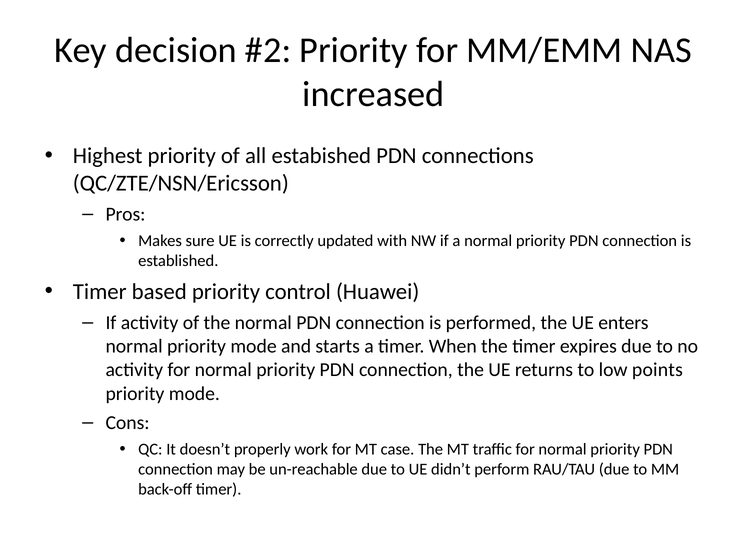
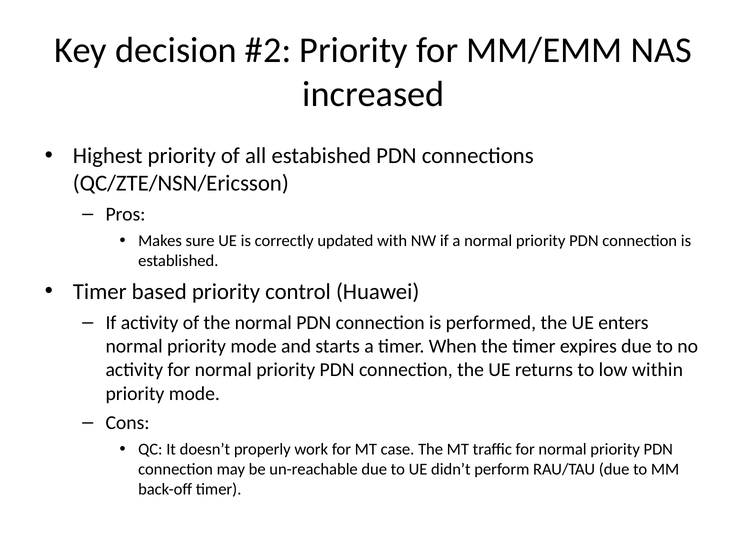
points: points -> within (657, 370)
